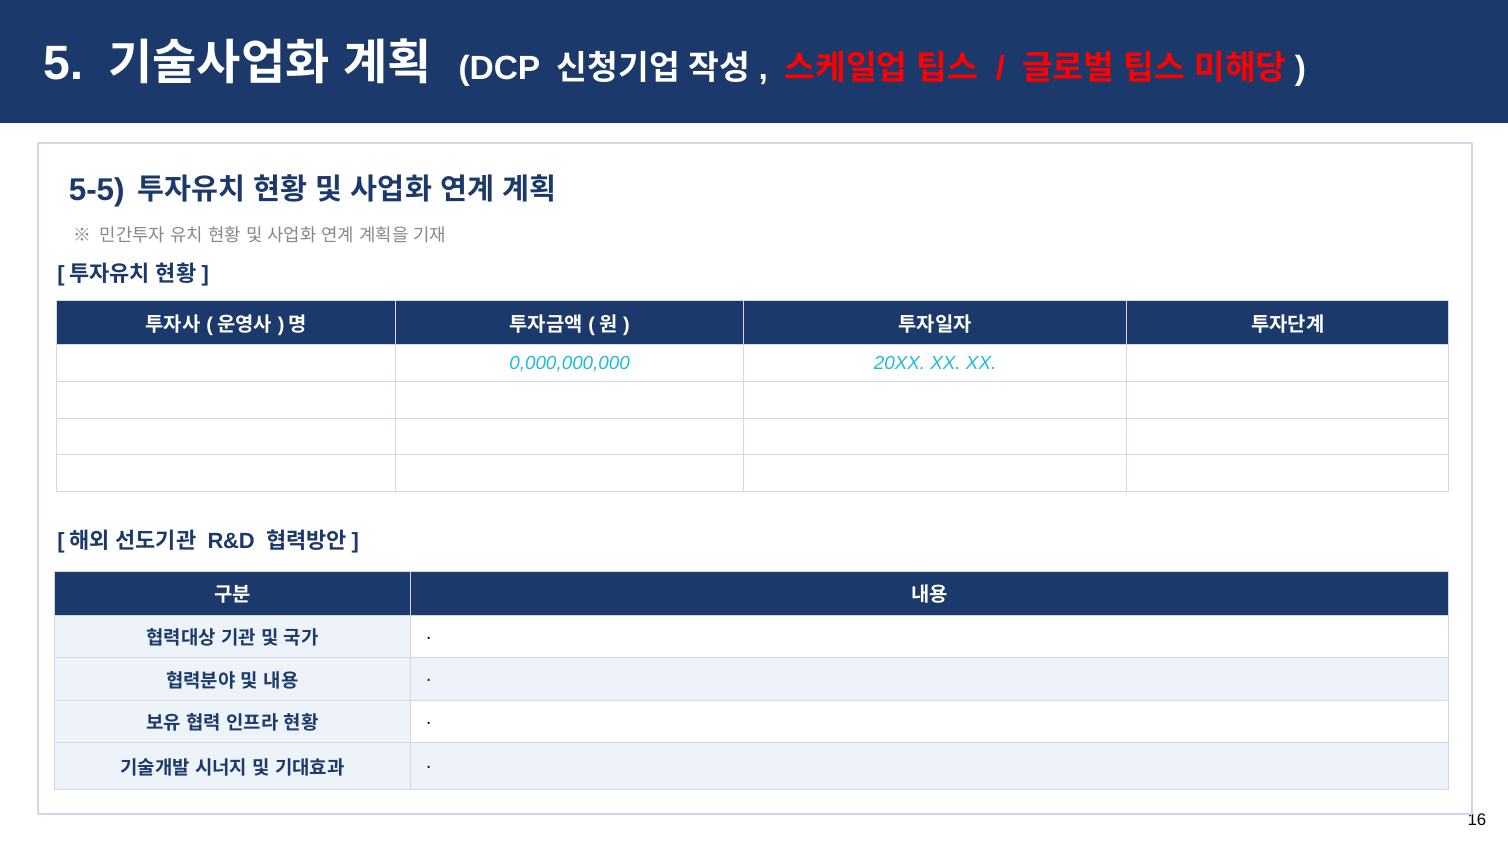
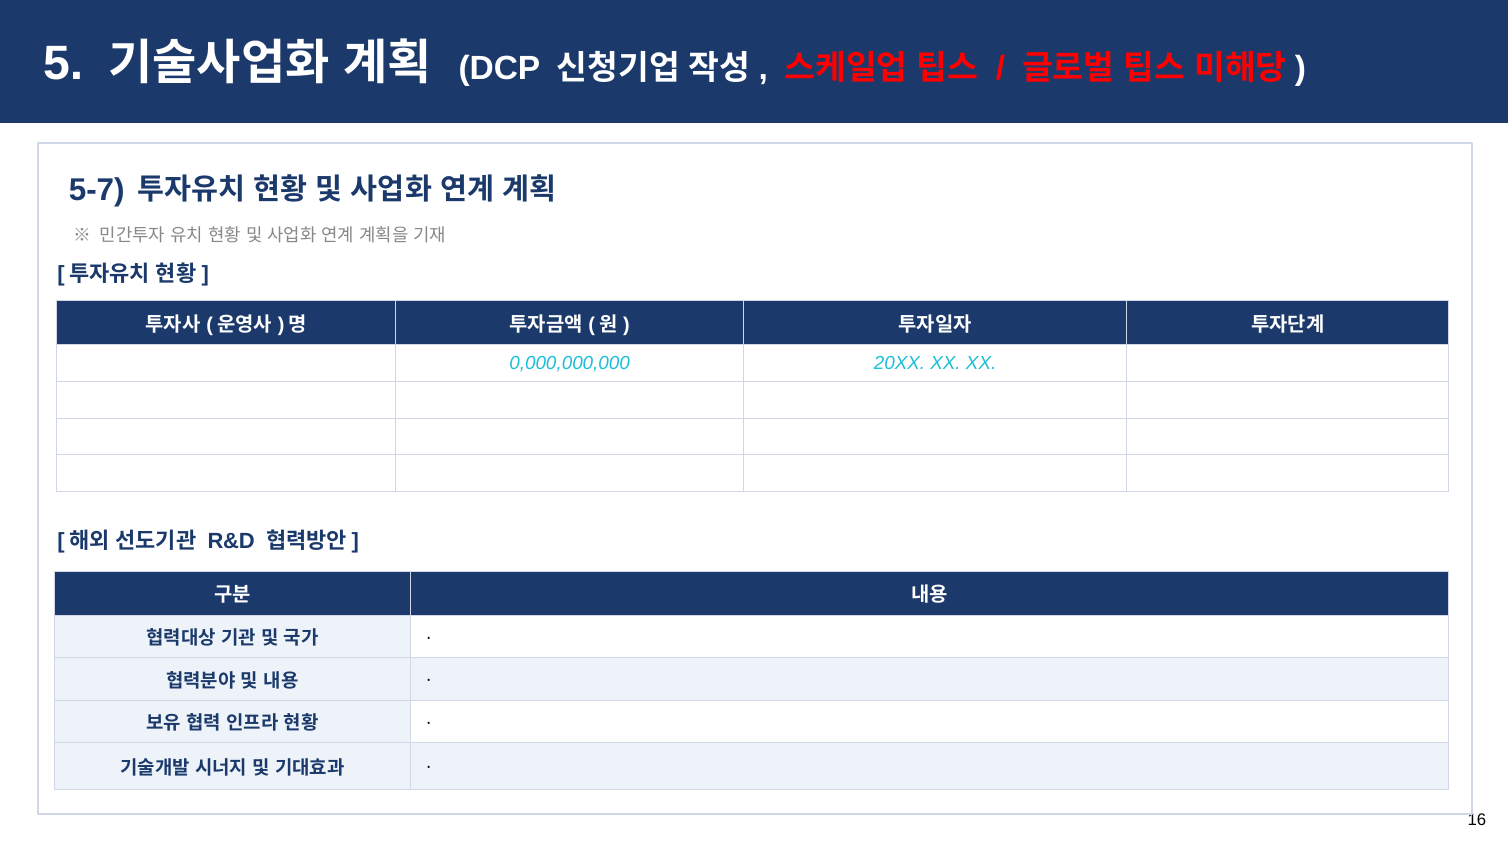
5-5: 5-5 -> 5-7 (97, 190)
